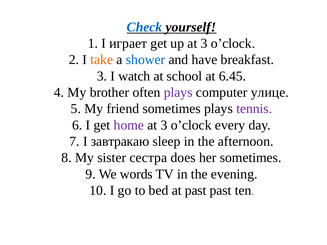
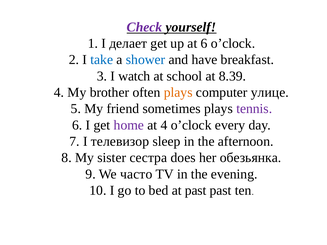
Check colour: blue -> purple (144, 27)
играет: играет -> делает (128, 43)
up at 3: 3 -> 6 (204, 43)
take colour: orange -> blue (102, 60)
6.45: 6.45 -> 8.39 (232, 76)
plays colour: purple -> orange (178, 92)
3: 3 -> 4 (164, 125)
завтракаю: завтракаю -> телевизор (120, 142)
her sometimes: sometimes -> обезьянка (251, 158)
words: words -> часто (136, 174)
